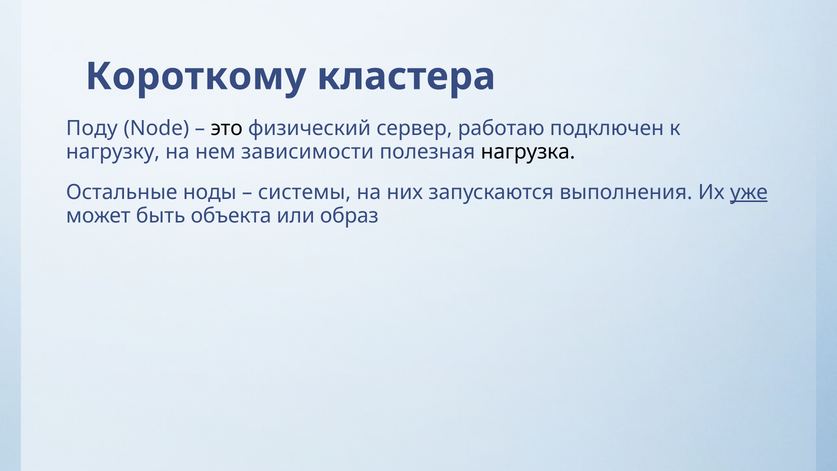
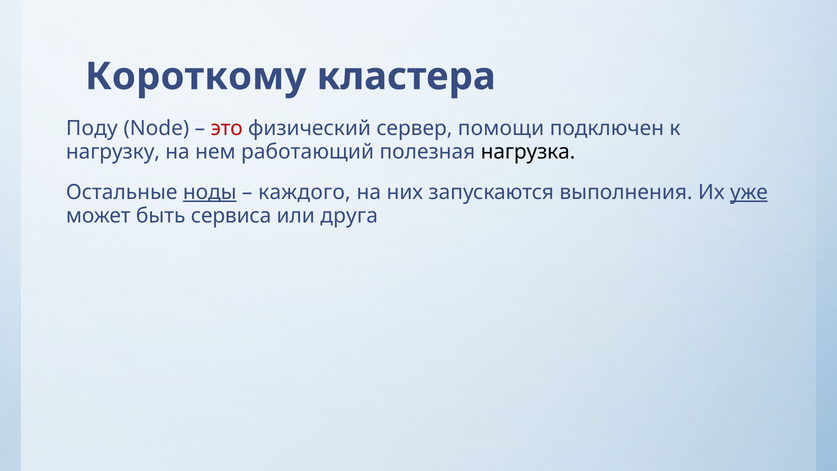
это colour: black -> red (227, 128)
работаю: работаю -> помощи (501, 128)
зависимости: зависимости -> работающий (308, 152)
ноды underline: none -> present (210, 192)
системы: системы -> каждого (304, 192)
объекта: объекта -> сервиса (231, 216)
образ: образ -> друга (349, 216)
